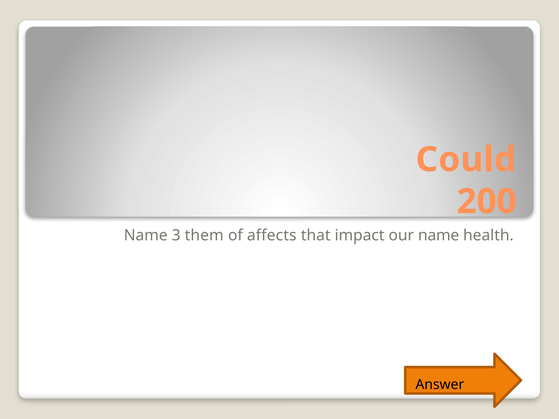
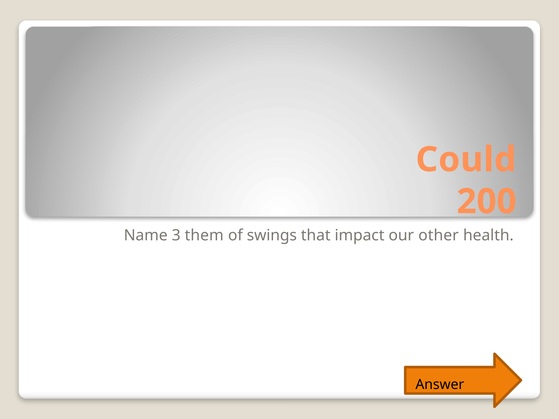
affects: affects -> swings (272, 236)
our name: name -> other (439, 236)
